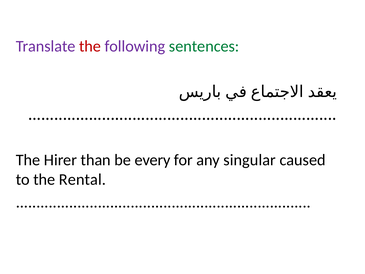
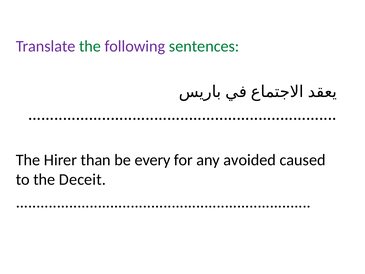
the colour: red -> green (90, 46)
singular: singular -> avoided (250, 160)
Rental: Rental -> Deceit (82, 179)
